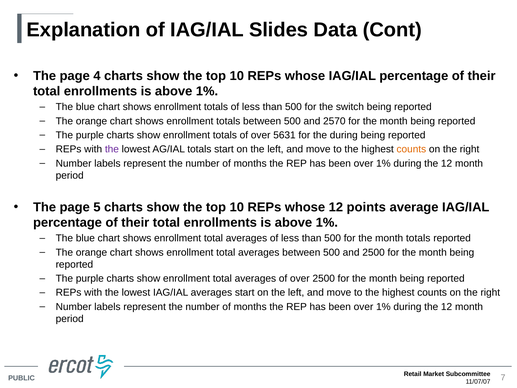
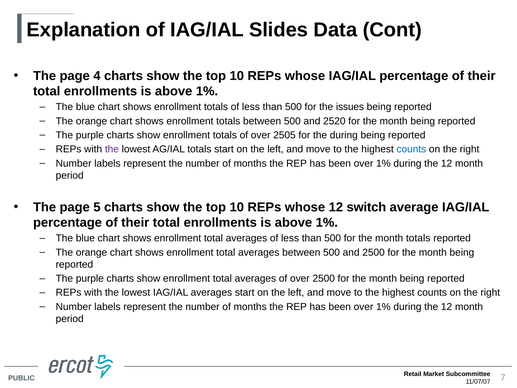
switch: switch -> issues (350, 107)
2570: 2570 -> 2520 (334, 121)
5631: 5631 -> 2505 (284, 135)
counts colour: orange -> blue (411, 149)
points: points -> switch (366, 207)
